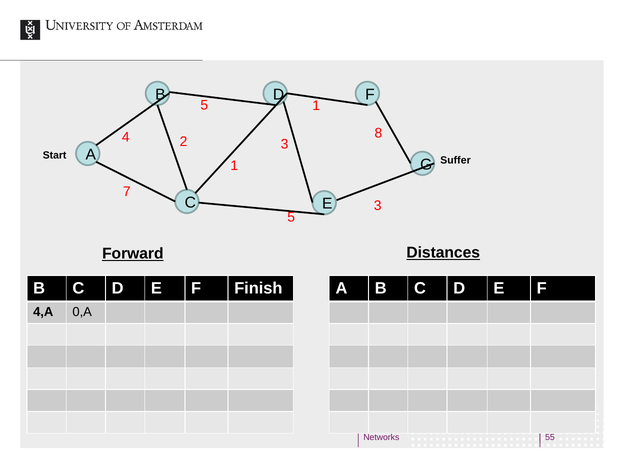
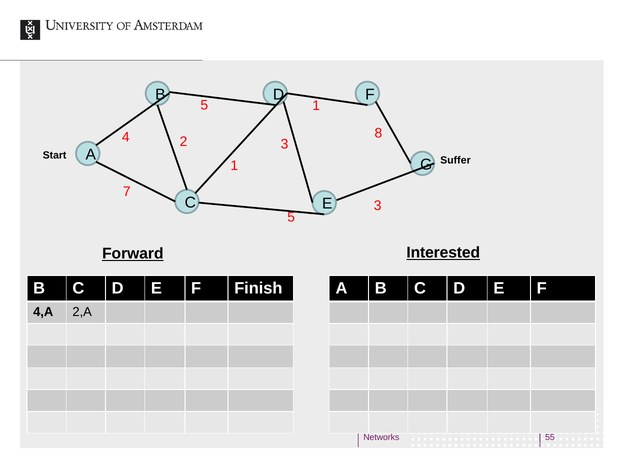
Distances: Distances -> Interested (443, 252)
0,A: 0,A -> 2,A (82, 312)
